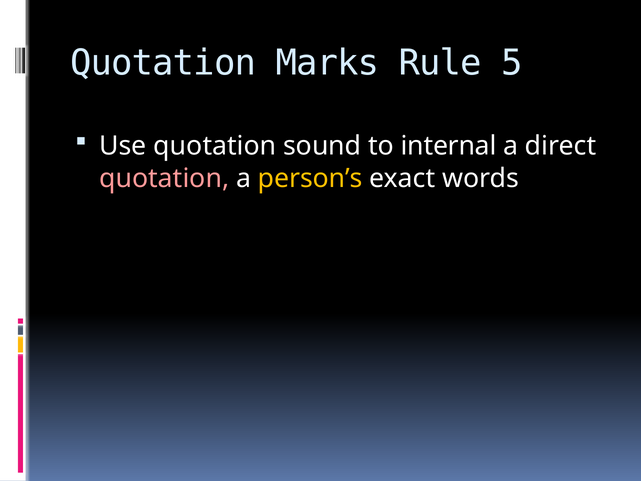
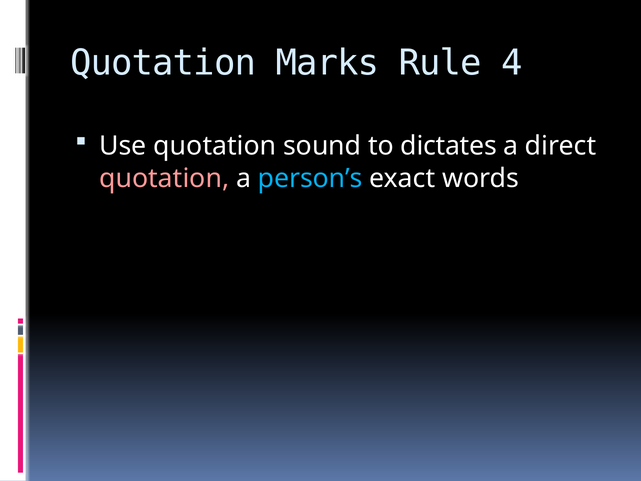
5: 5 -> 4 (512, 63)
internal: internal -> dictates (449, 146)
person’s colour: yellow -> light blue (310, 178)
